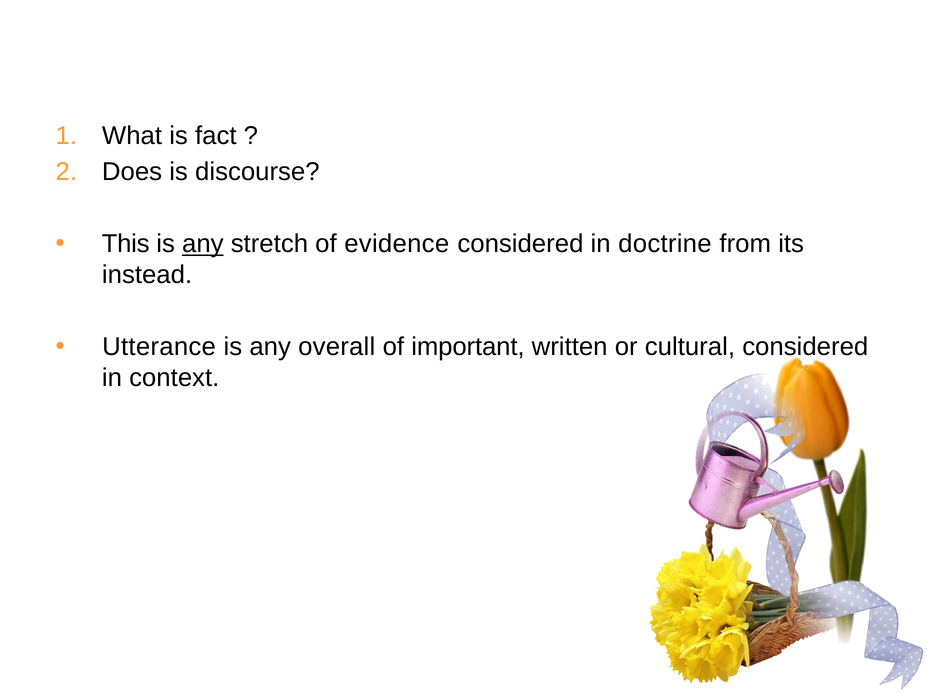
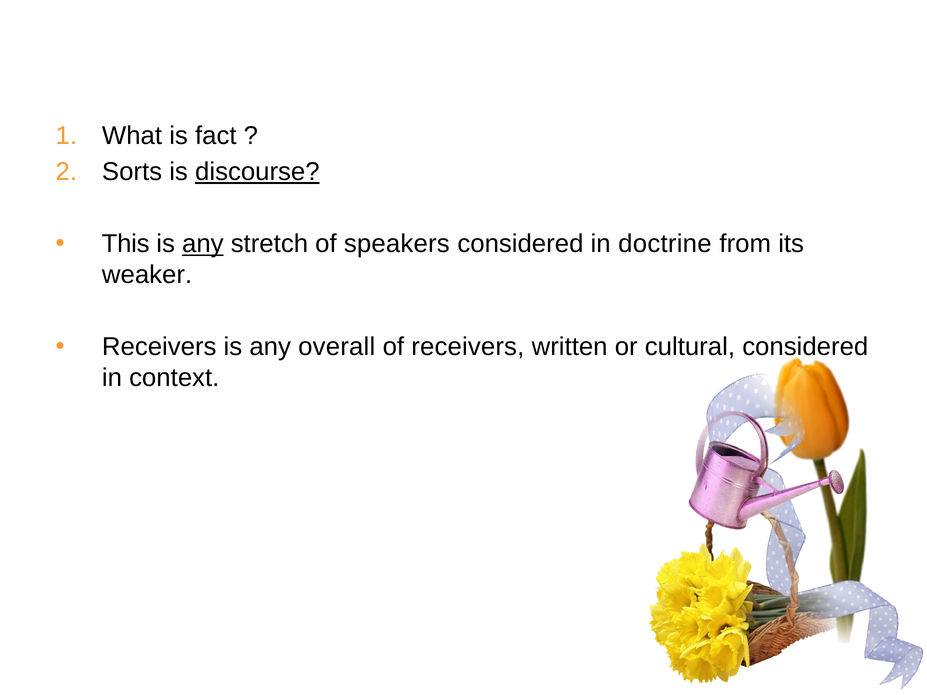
Does: Does -> Sorts (132, 172)
discourse underline: none -> present (257, 172)
evidence: evidence -> speakers (397, 244)
instead: instead -> weaker (147, 275)
Utterance: Utterance -> Receivers (159, 347)
of important: important -> receivers (468, 347)
